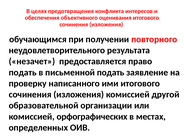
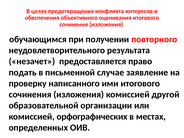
письменной подать: подать -> случае (111, 72)
